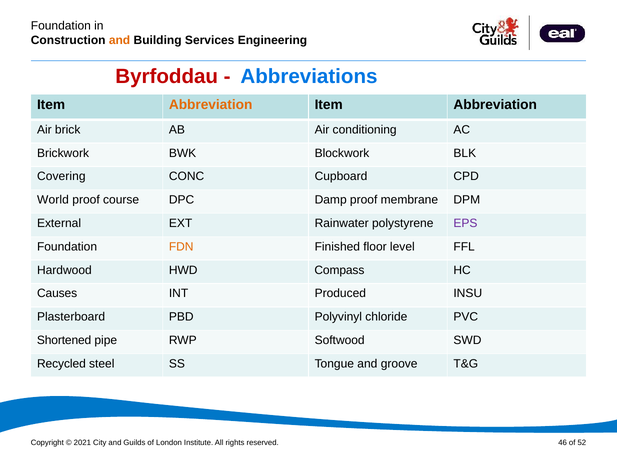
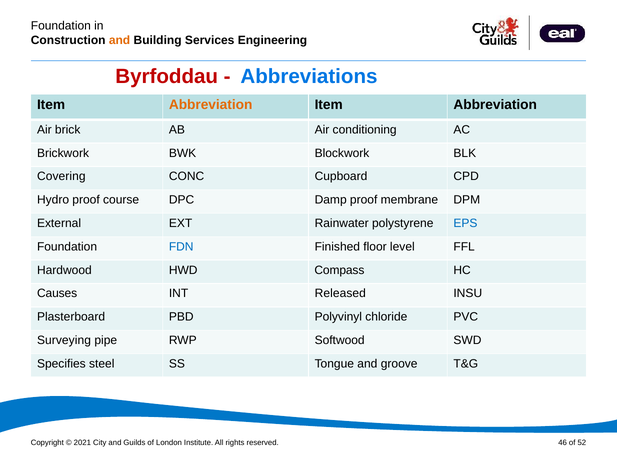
World: World -> Hydro (53, 200)
EPS colour: purple -> blue (465, 223)
FDN colour: orange -> blue (181, 247)
Produced: Produced -> Released (340, 293)
Shortened: Shortened -> Surveying (64, 340)
Recycled: Recycled -> Specifies (61, 364)
